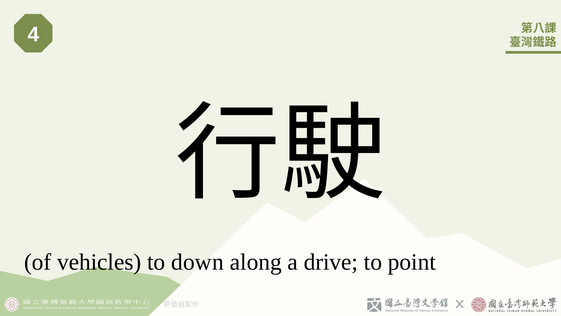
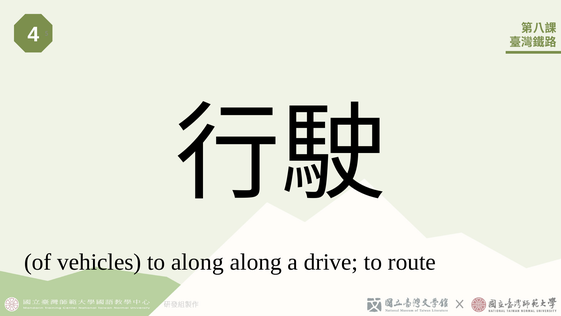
to down: down -> along (197, 262)
point: point -> route (412, 262)
